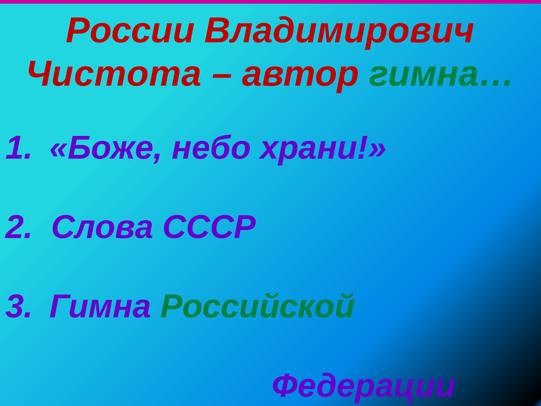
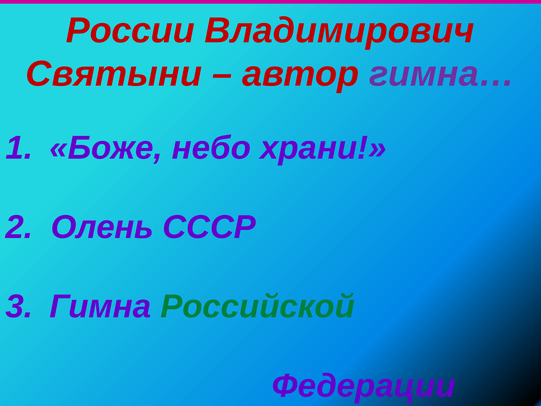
Чистота: Чистота -> Святыни (114, 74)
гимна… colour: green -> purple (442, 74)
Слова: Слова -> Олень (102, 227)
